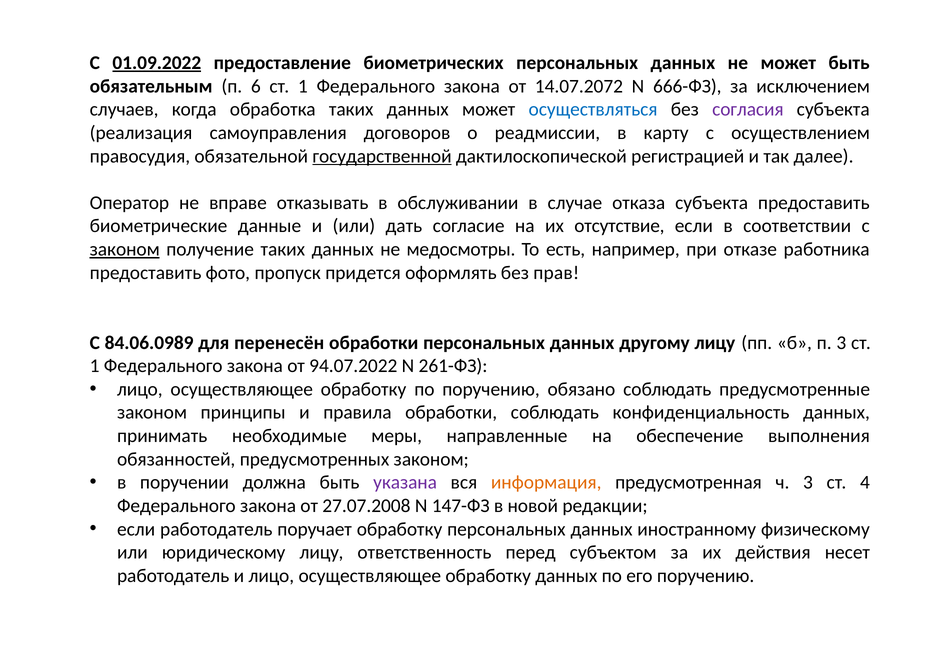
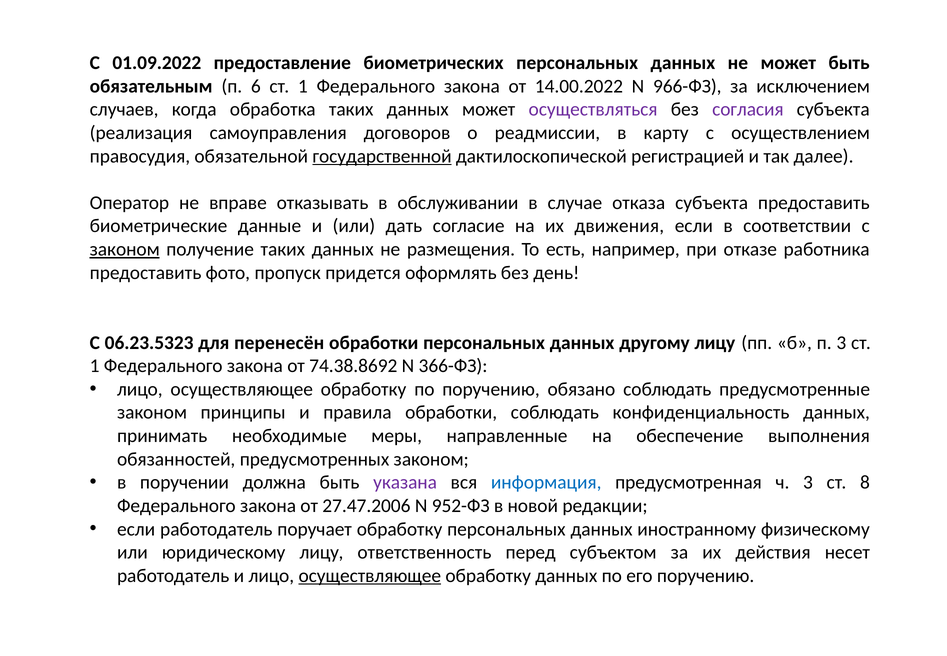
01.09.2022 underline: present -> none (157, 63)
14.07.2072: 14.07.2072 -> 14.00.2022 (579, 86)
666-ФЗ: 666-ФЗ -> 966-ФЗ (687, 86)
осуществляться colour: blue -> purple (593, 109)
отсутствие: отсутствие -> движения (619, 226)
медосмотры: медосмотры -> размещения (461, 249)
прав: прав -> день (556, 273)
84.06.0989: 84.06.0989 -> 06.23.5323 (149, 342)
94.07.2022: 94.07.2022 -> 74.38.8692 (353, 366)
261-ФЗ: 261-ФЗ -> 366-ФЗ (453, 366)
информация colour: orange -> blue (546, 482)
4: 4 -> 8 (865, 482)
27.07.2008: 27.07.2008 -> 27.47.2006 (366, 506)
147-ФЗ: 147-ФЗ -> 952-ФЗ (461, 506)
осуществляющее underline: none -> present (370, 575)
